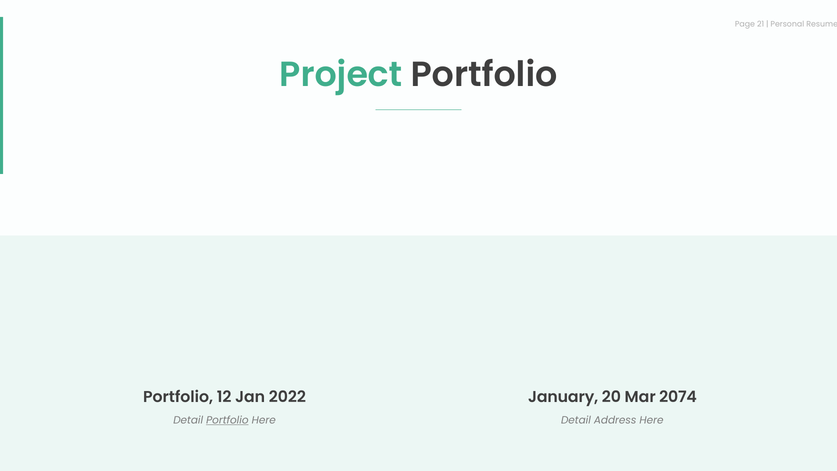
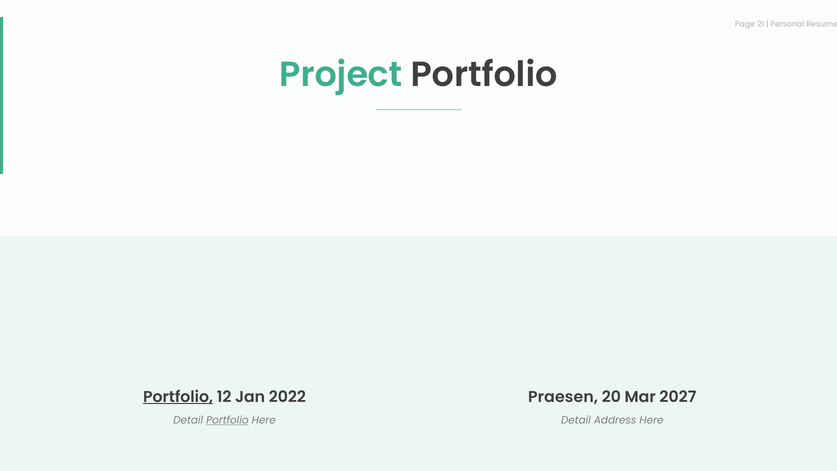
Portfolio underline: none -> present (178, 397)
January: January -> Praesen (563, 397)
2074: 2074 -> 2027 (678, 397)
